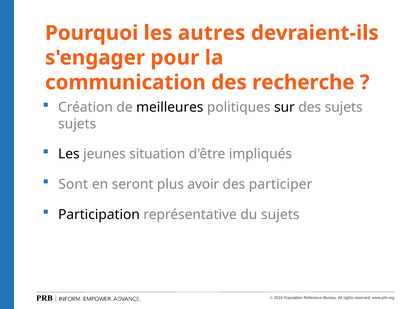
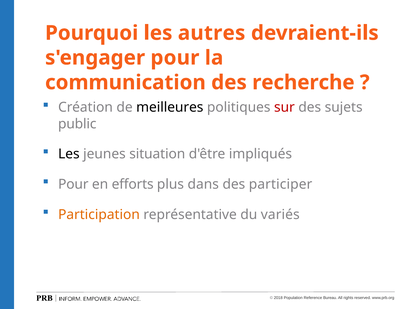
sur colour: black -> red (284, 107)
sujets: sujets -> public (77, 124)
Sont: Sont -> Pour (73, 184)
seront: seront -> efforts (133, 184)
avoir: avoir -> dans (203, 184)
Participation colour: black -> orange (99, 215)
du sujets: sujets -> variés (280, 215)
